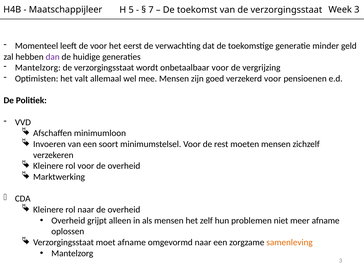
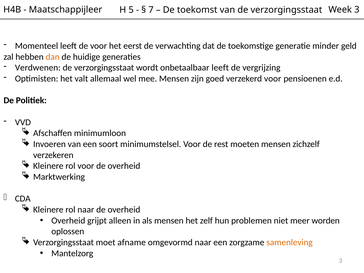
dan colour: purple -> orange (53, 57)
Mantelzorg: Mantelzorg -> Verdwenen (38, 68)
onbetaalbaar voor: voor -> leeft (220, 68)
meer afname: afname -> worden (326, 221)
